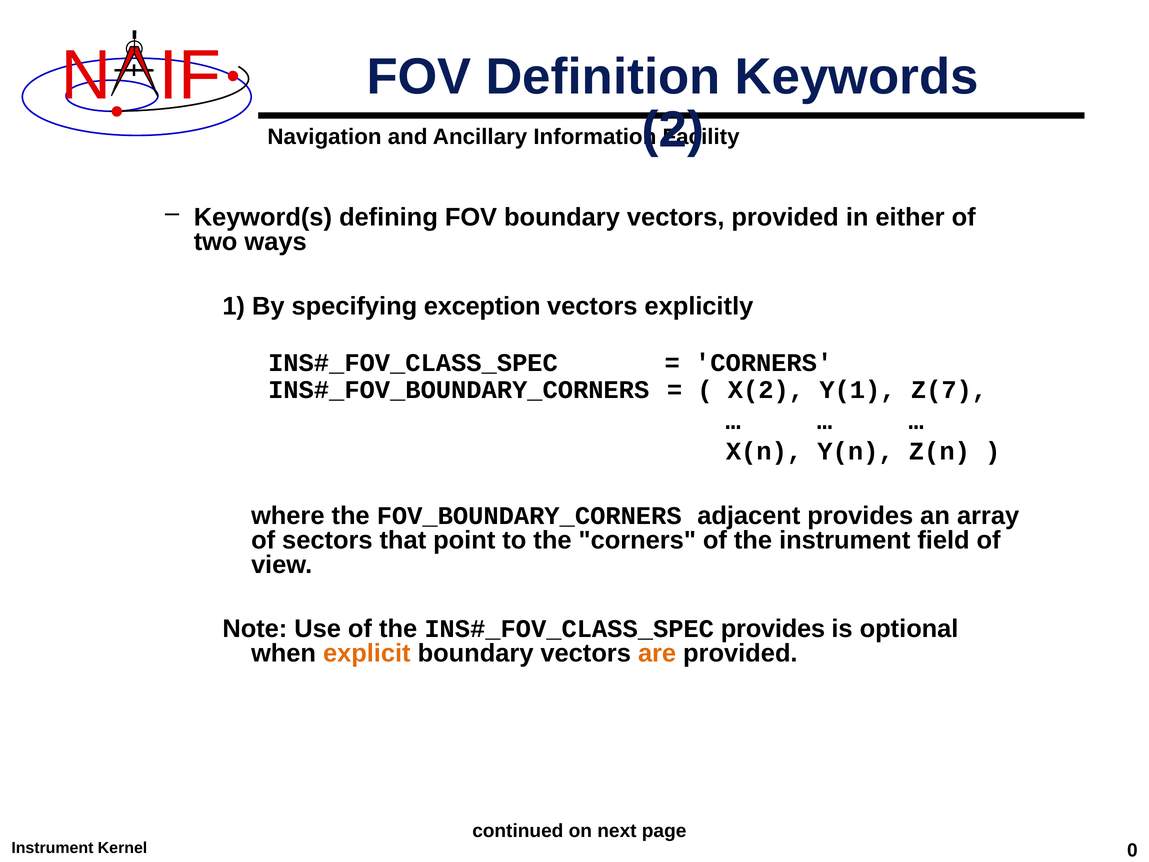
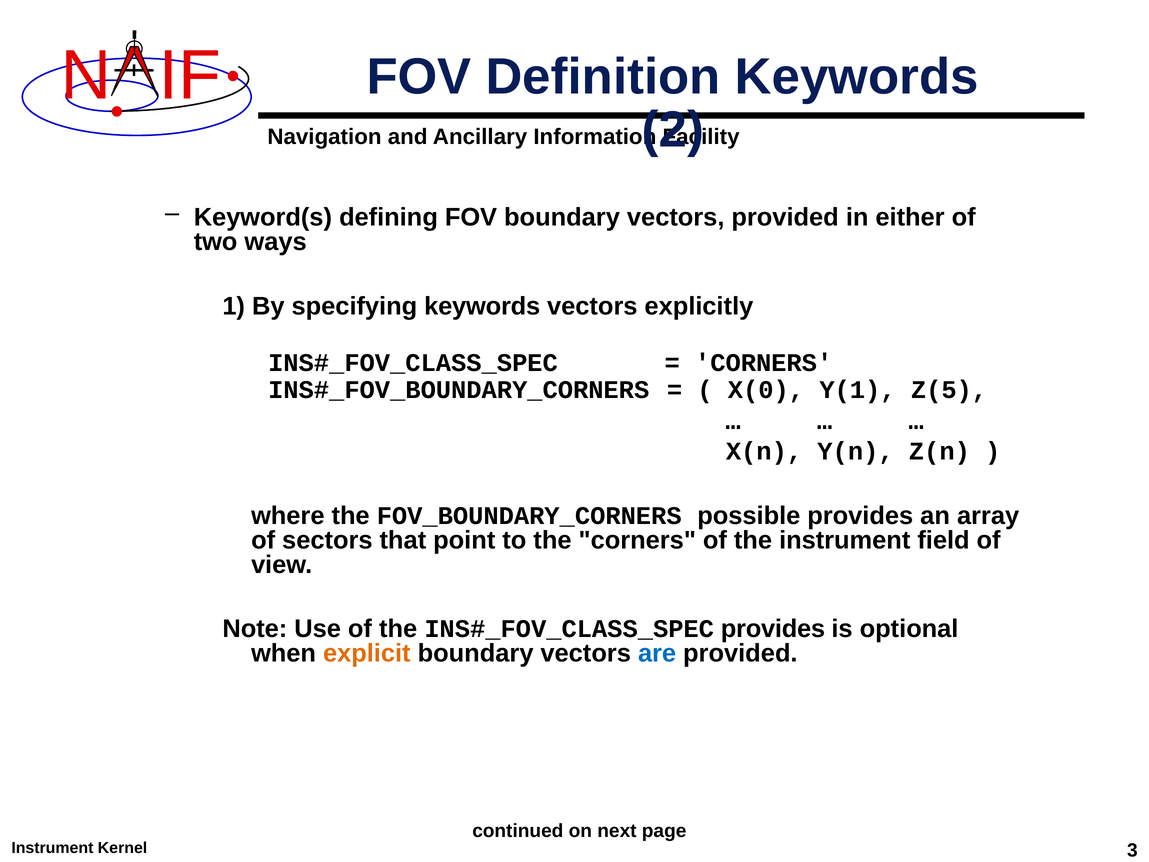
specifying exception: exception -> keywords (482, 306)
X(2: X(2 -> X(0 (766, 390)
Z(7: Z(7 -> Z(5 (949, 390)
adjacent: adjacent -> possible (749, 516)
are colour: orange -> blue (657, 653)
0: 0 -> 3 (1132, 850)
